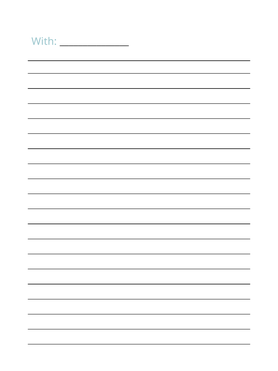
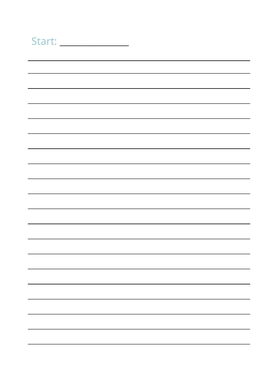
With: With -> Start (44, 41)
